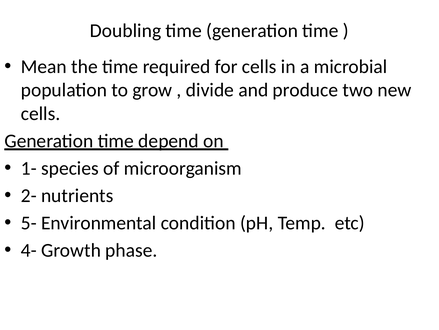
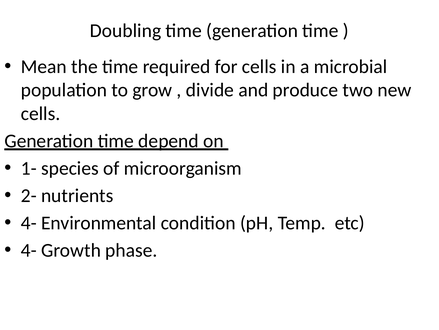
5-: 5- -> 4- (29, 223)
